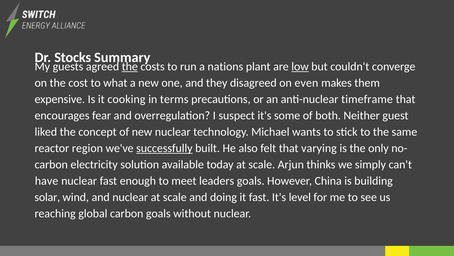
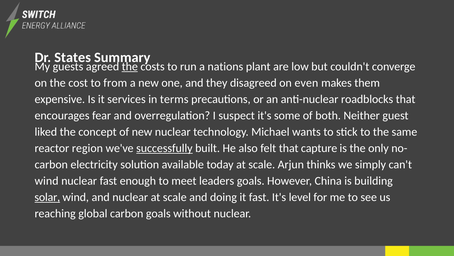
Stocks: Stocks -> States (73, 57)
low underline: present -> none (300, 66)
what: what -> from (115, 83)
cooking: cooking -> services (126, 99)
timeframe: timeframe -> roadblocks (367, 99)
varying: varying -> capture (319, 148)
have: have -> wind (47, 181)
solar underline: none -> present (47, 197)
